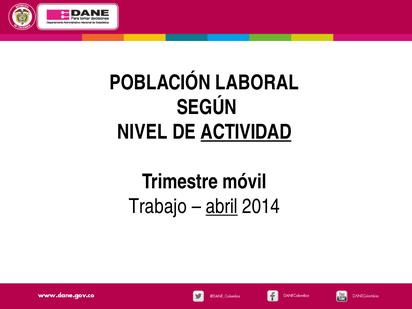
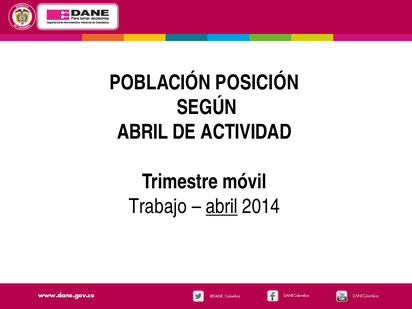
LABORAL: LABORAL -> POSICIÓN (257, 83)
NIVEL: NIVEL -> ABRIL (143, 132)
ACTIVIDAD underline: present -> none (246, 132)
